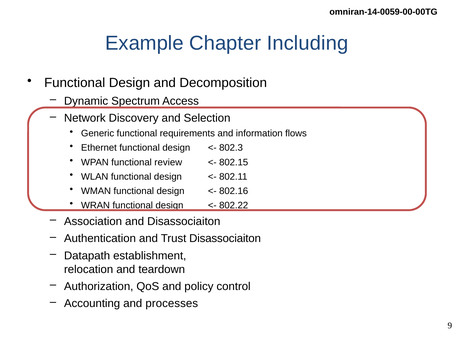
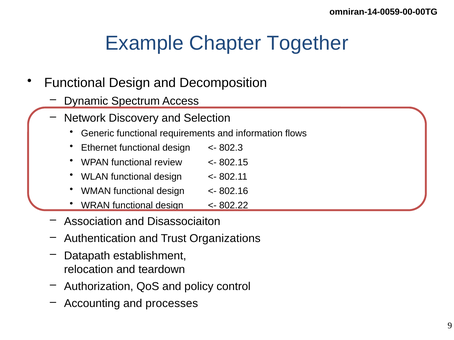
Including: Including -> Together (308, 43)
Trust Disassociaiton: Disassociaiton -> Organizations (225, 239)
